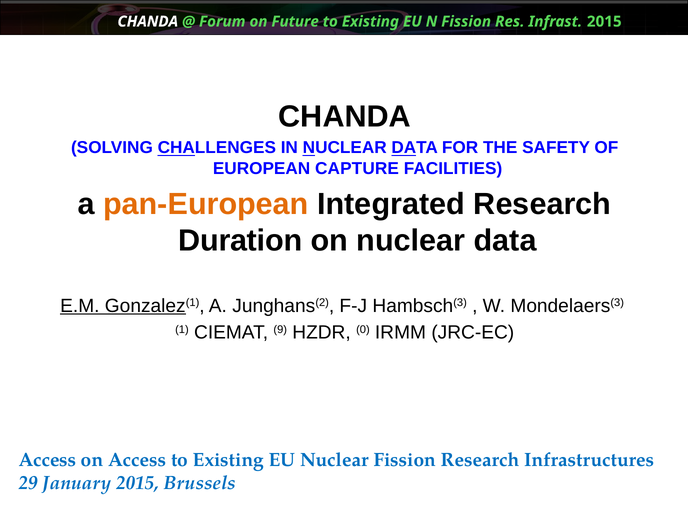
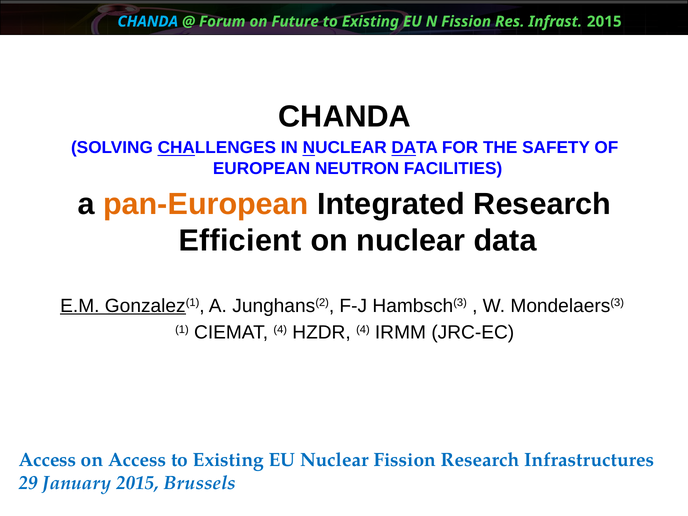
CHANDA colour: white -> light blue (148, 22)
CAPTURE: CAPTURE -> NEUTRON (357, 168)
Duration: Duration -> Efficient (240, 241)
CIEMAT 9: 9 -> 4 (280, 329)
HZDR 0: 0 -> 4 (363, 329)
